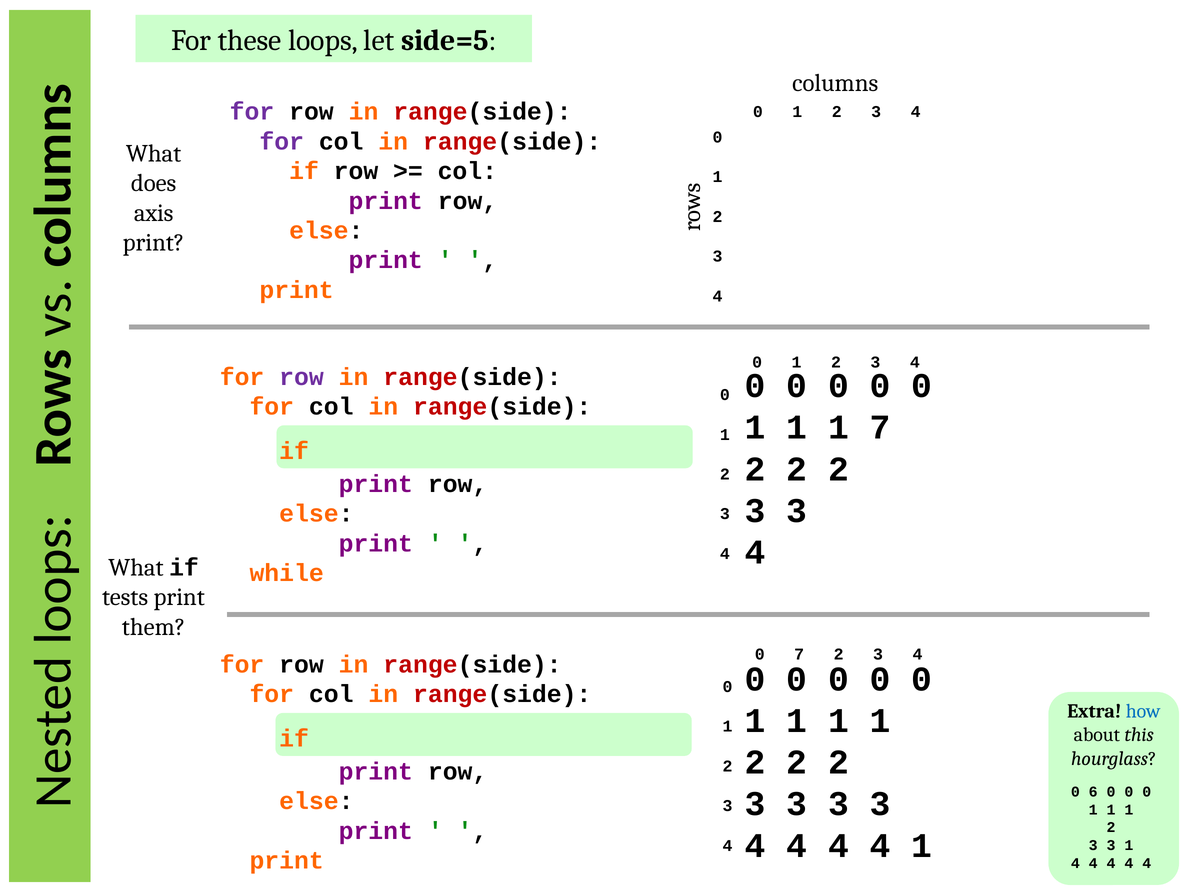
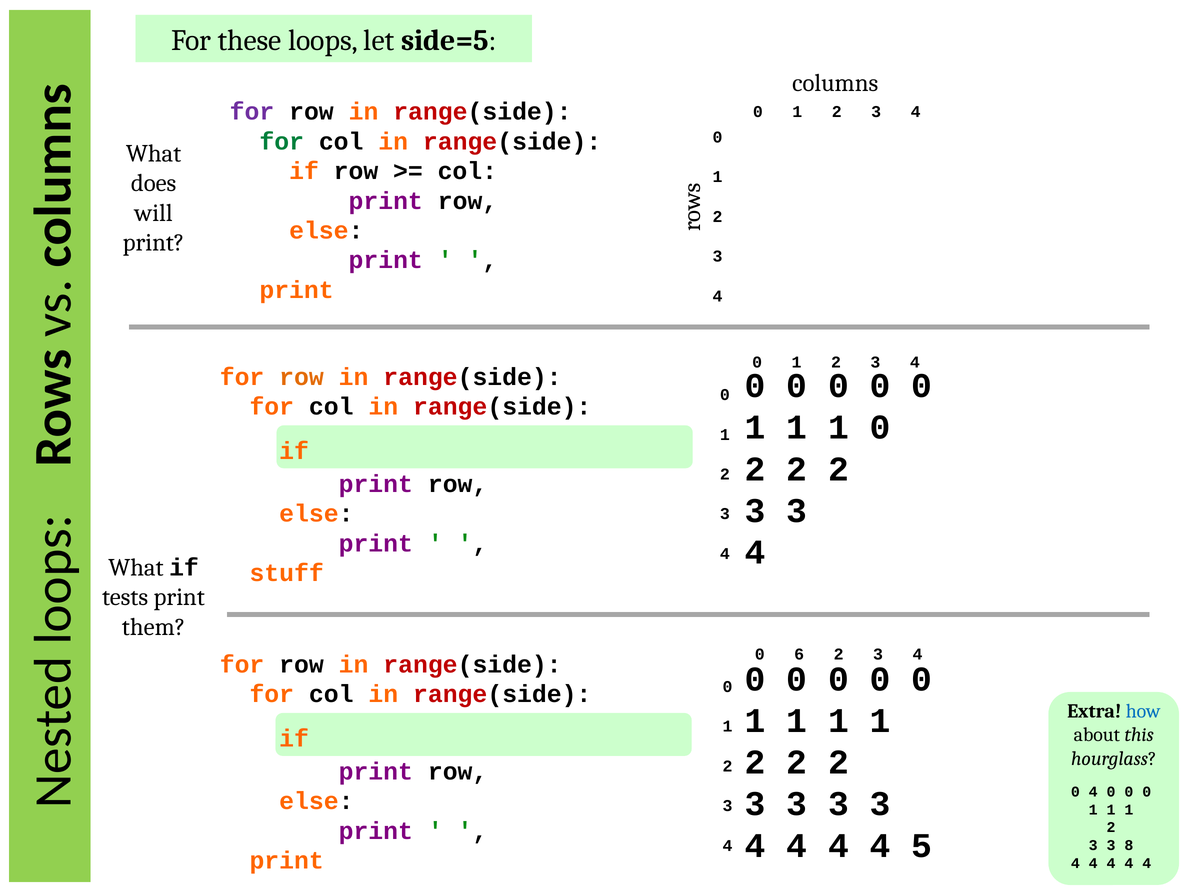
for colour: purple -> green (282, 141)
axis: axis -> will (154, 213)
row colour: purple -> orange (302, 377)
1 7: 7 -> 0 (880, 427)
while: while -> stuff (287, 573)
0 7: 7 -> 6 (799, 654)
0 6: 6 -> 4 (1093, 792)
4 1: 1 -> 5 (922, 845)
3 1: 1 -> 8 (1129, 845)
